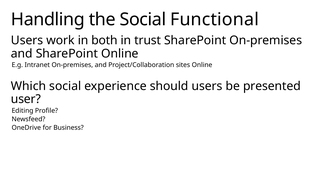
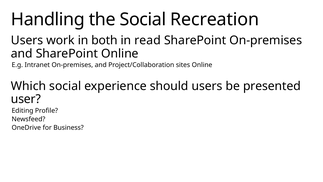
Functional: Functional -> Recreation (215, 20)
trust: trust -> read (148, 40)
